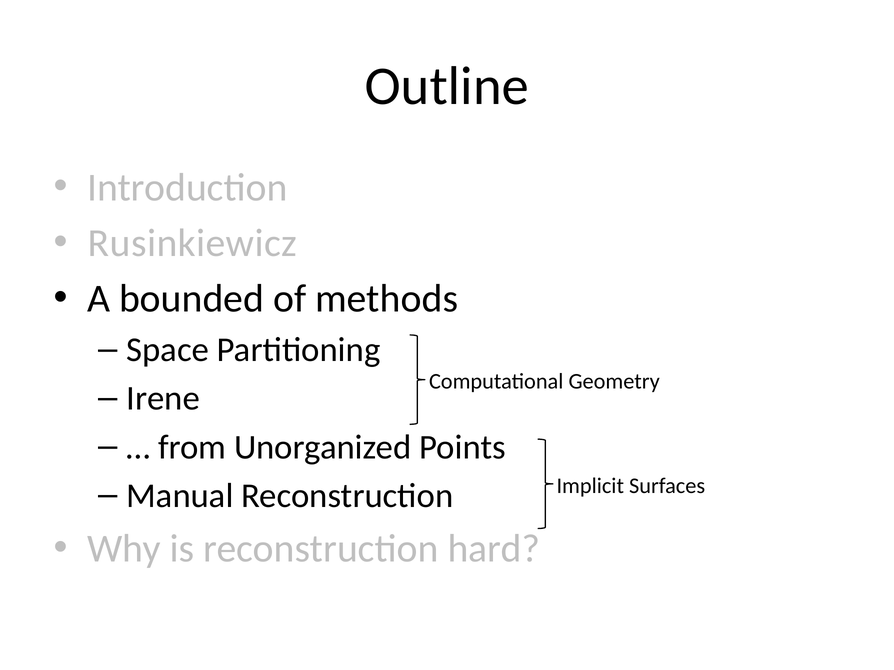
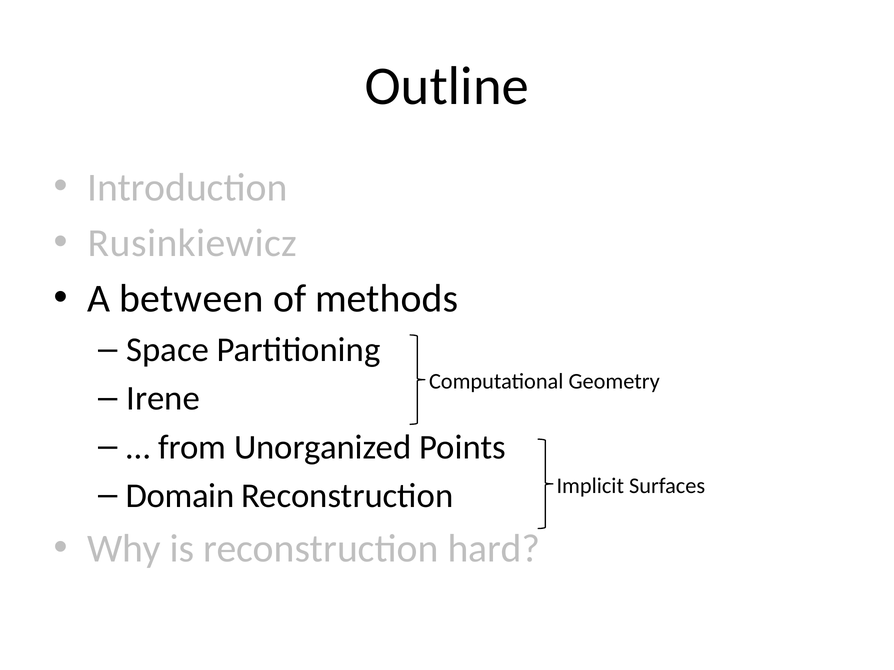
bounded: bounded -> between (191, 299)
Manual: Manual -> Domain (180, 496)
